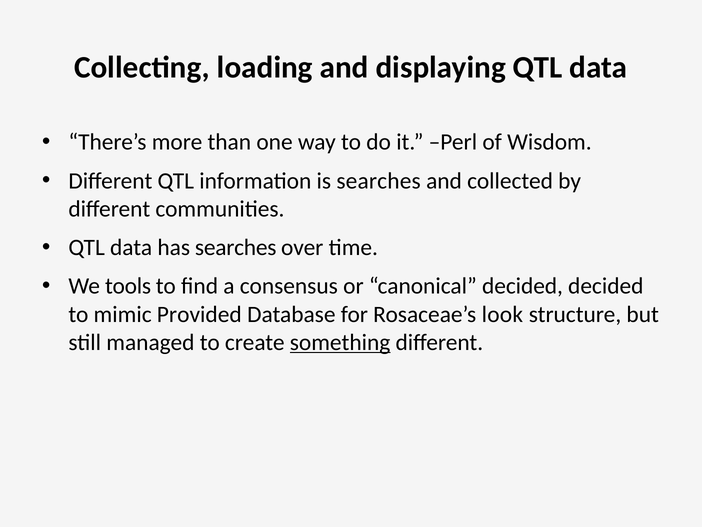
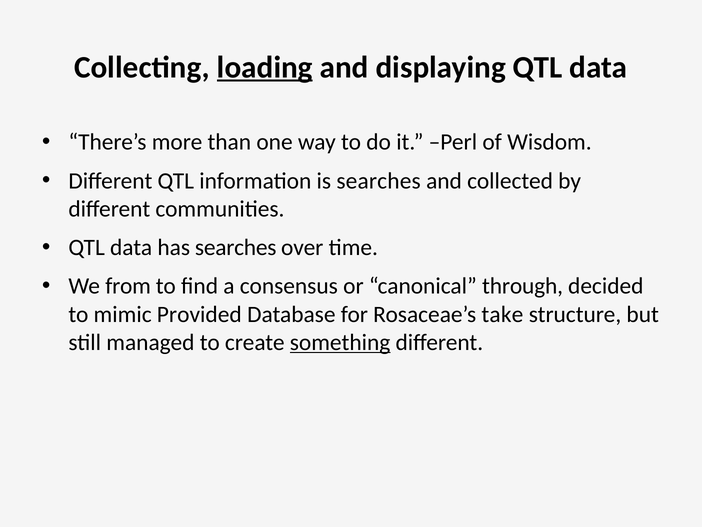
loading underline: none -> present (265, 67)
tools: tools -> from (128, 286)
canonical decided: decided -> through (523, 286)
look: look -> take (502, 314)
